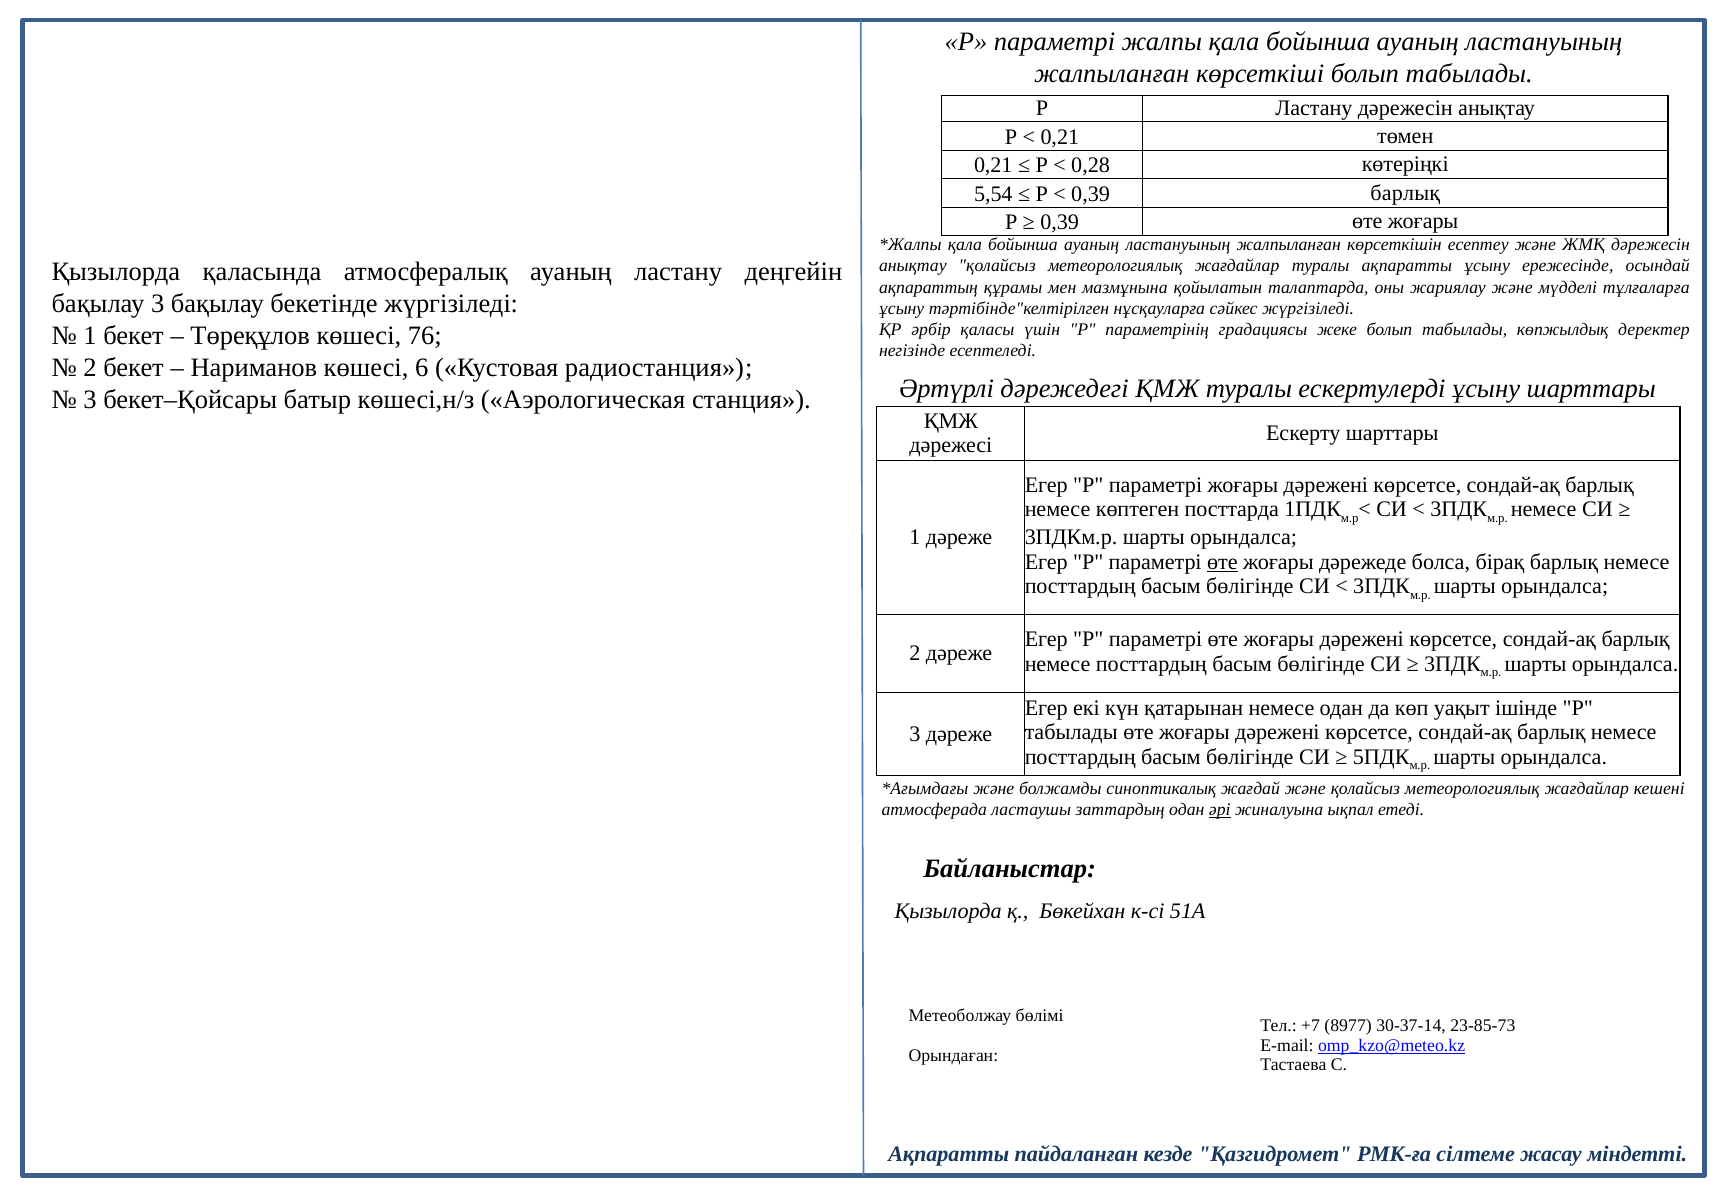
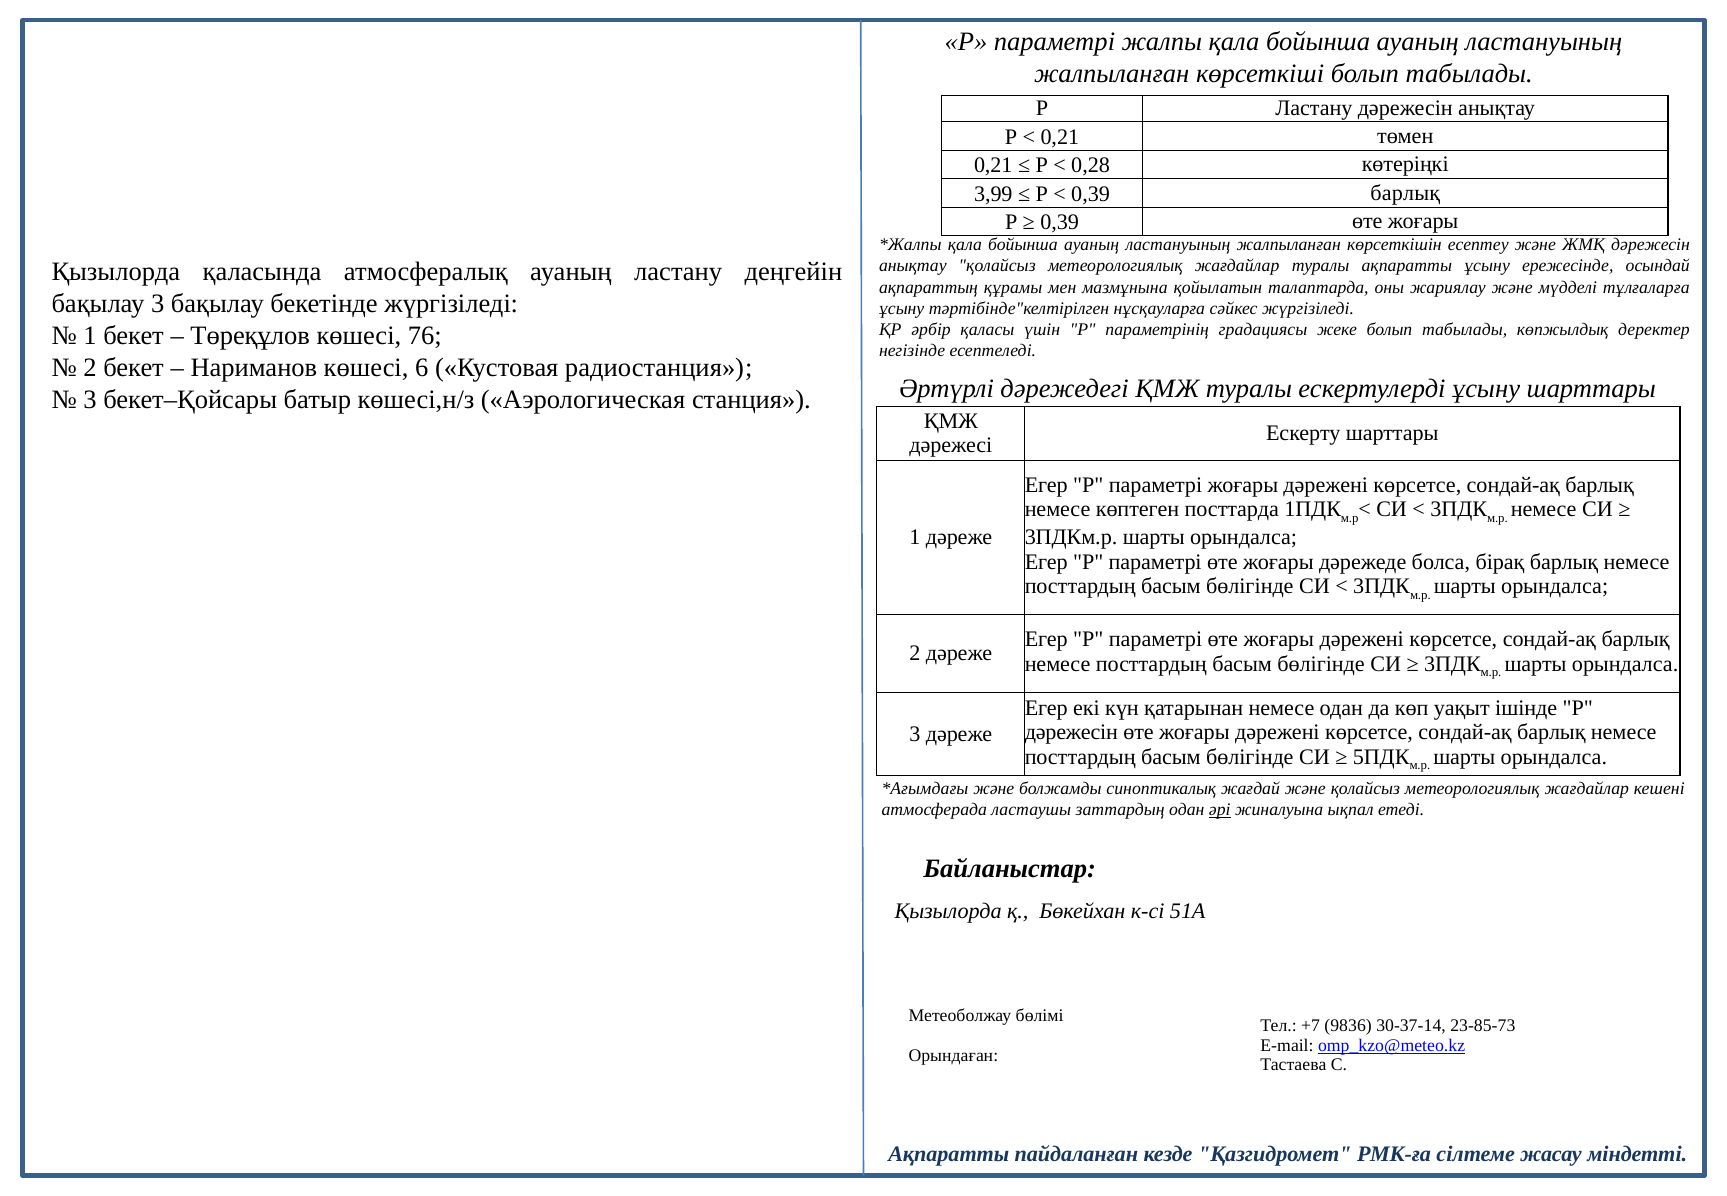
5,54: 5,54 -> 3,99 (993, 194)
өте underline: present -> none (1222, 562)
табылады: табылады -> дәрежесін (1071, 732)
8977: 8977 -> 9836 (1348, 1025)
